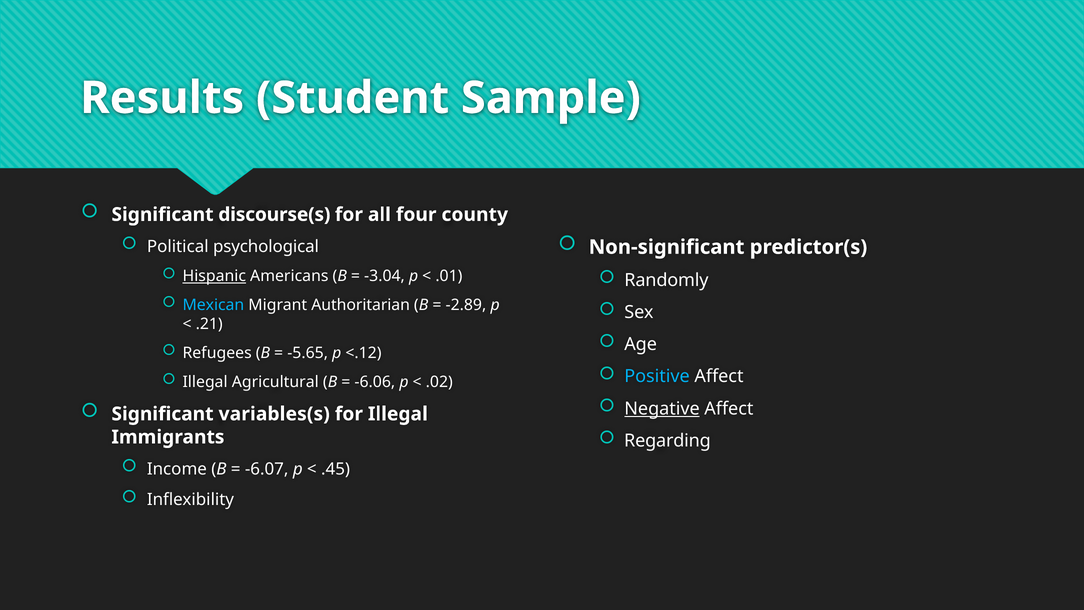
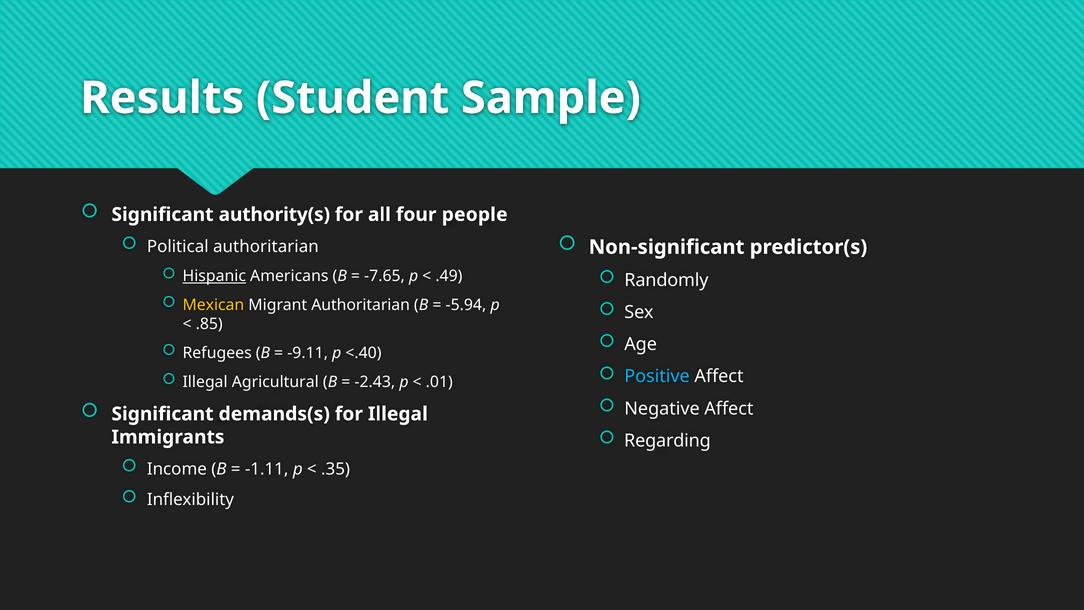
discourse(s: discourse(s -> authority(s (274, 214)
county: county -> people (475, 214)
Political psychological: psychological -> authoritarian (266, 246)
-3.04: -3.04 -> -7.65 (384, 276)
.01: .01 -> .49 (449, 276)
Mexican colour: light blue -> yellow (213, 305)
-2.89: -2.89 -> -5.94 (466, 305)
.21: .21 -> .85 (209, 324)
-5.65: -5.65 -> -9.11 (308, 353)
<.12: <.12 -> <.40 (363, 353)
-6.06: -6.06 -> -2.43 (375, 382)
.02: .02 -> .01 (439, 382)
Negative underline: present -> none (662, 408)
variables(s: variables(s -> demands(s (274, 414)
-6.07: -6.07 -> -1.11 (267, 469)
.45: .45 -> .35 (336, 469)
